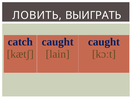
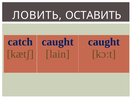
ВЫИГРАТЬ: ВЫИГРАТЬ -> ОСТАВИТЬ (93, 15)
